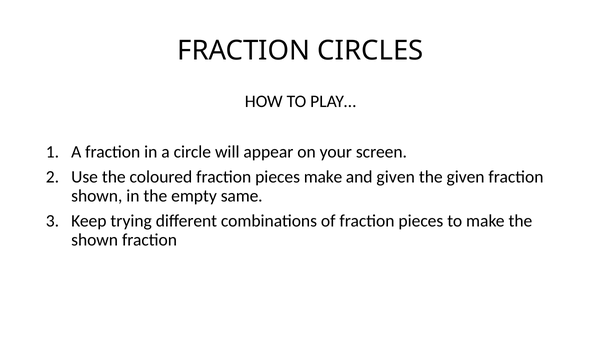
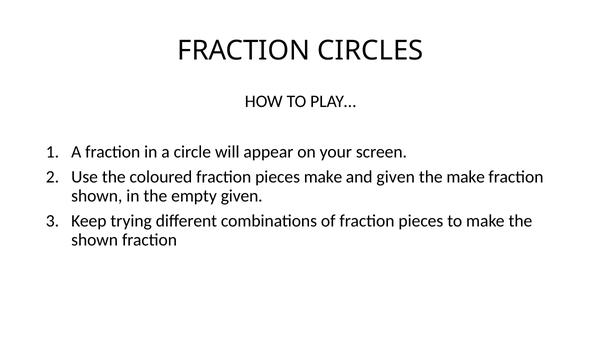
the given: given -> make (466, 177)
empty same: same -> given (242, 196)
